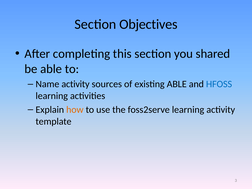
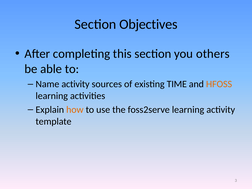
shared: shared -> others (213, 54)
existing ABLE: ABLE -> TIME (177, 84)
HFOSS colour: blue -> orange (219, 84)
